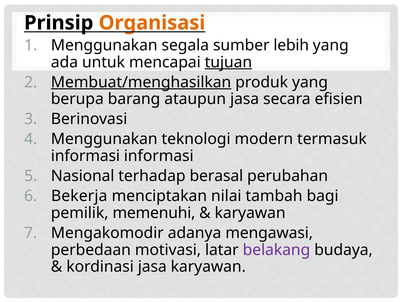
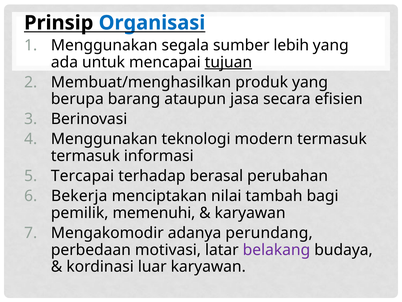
Organisasi colour: orange -> blue (152, 23)
Membuat/menghasilkan underline: present -> none (141, 82)
informasi: informasi -> termasuk (85, 156)
Nasional: Nasional -> Tercapai (83, 176)
mengawasi: mengawasi -> perundang (269, 233)
kordinasi jasa: jasa -> luar (152, 266)
